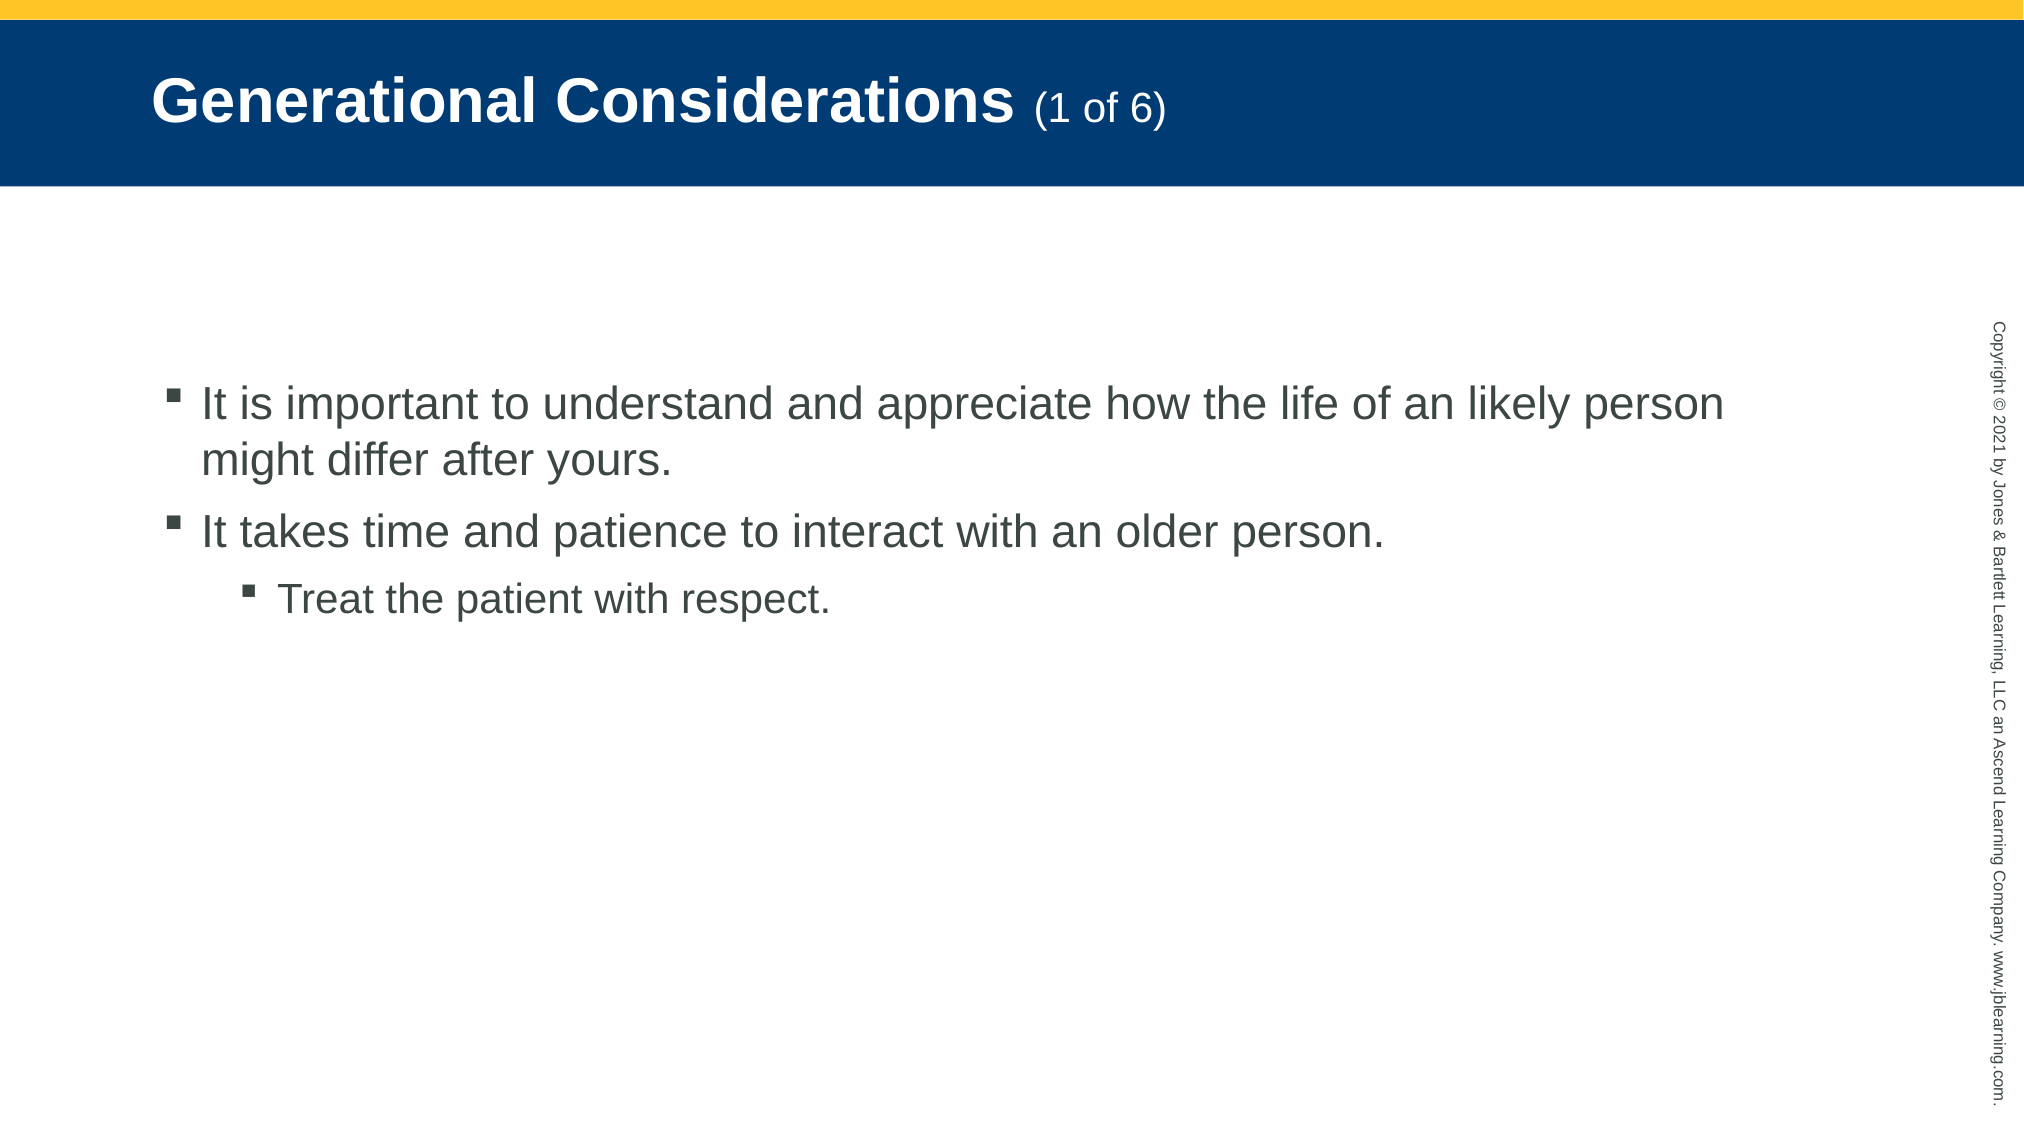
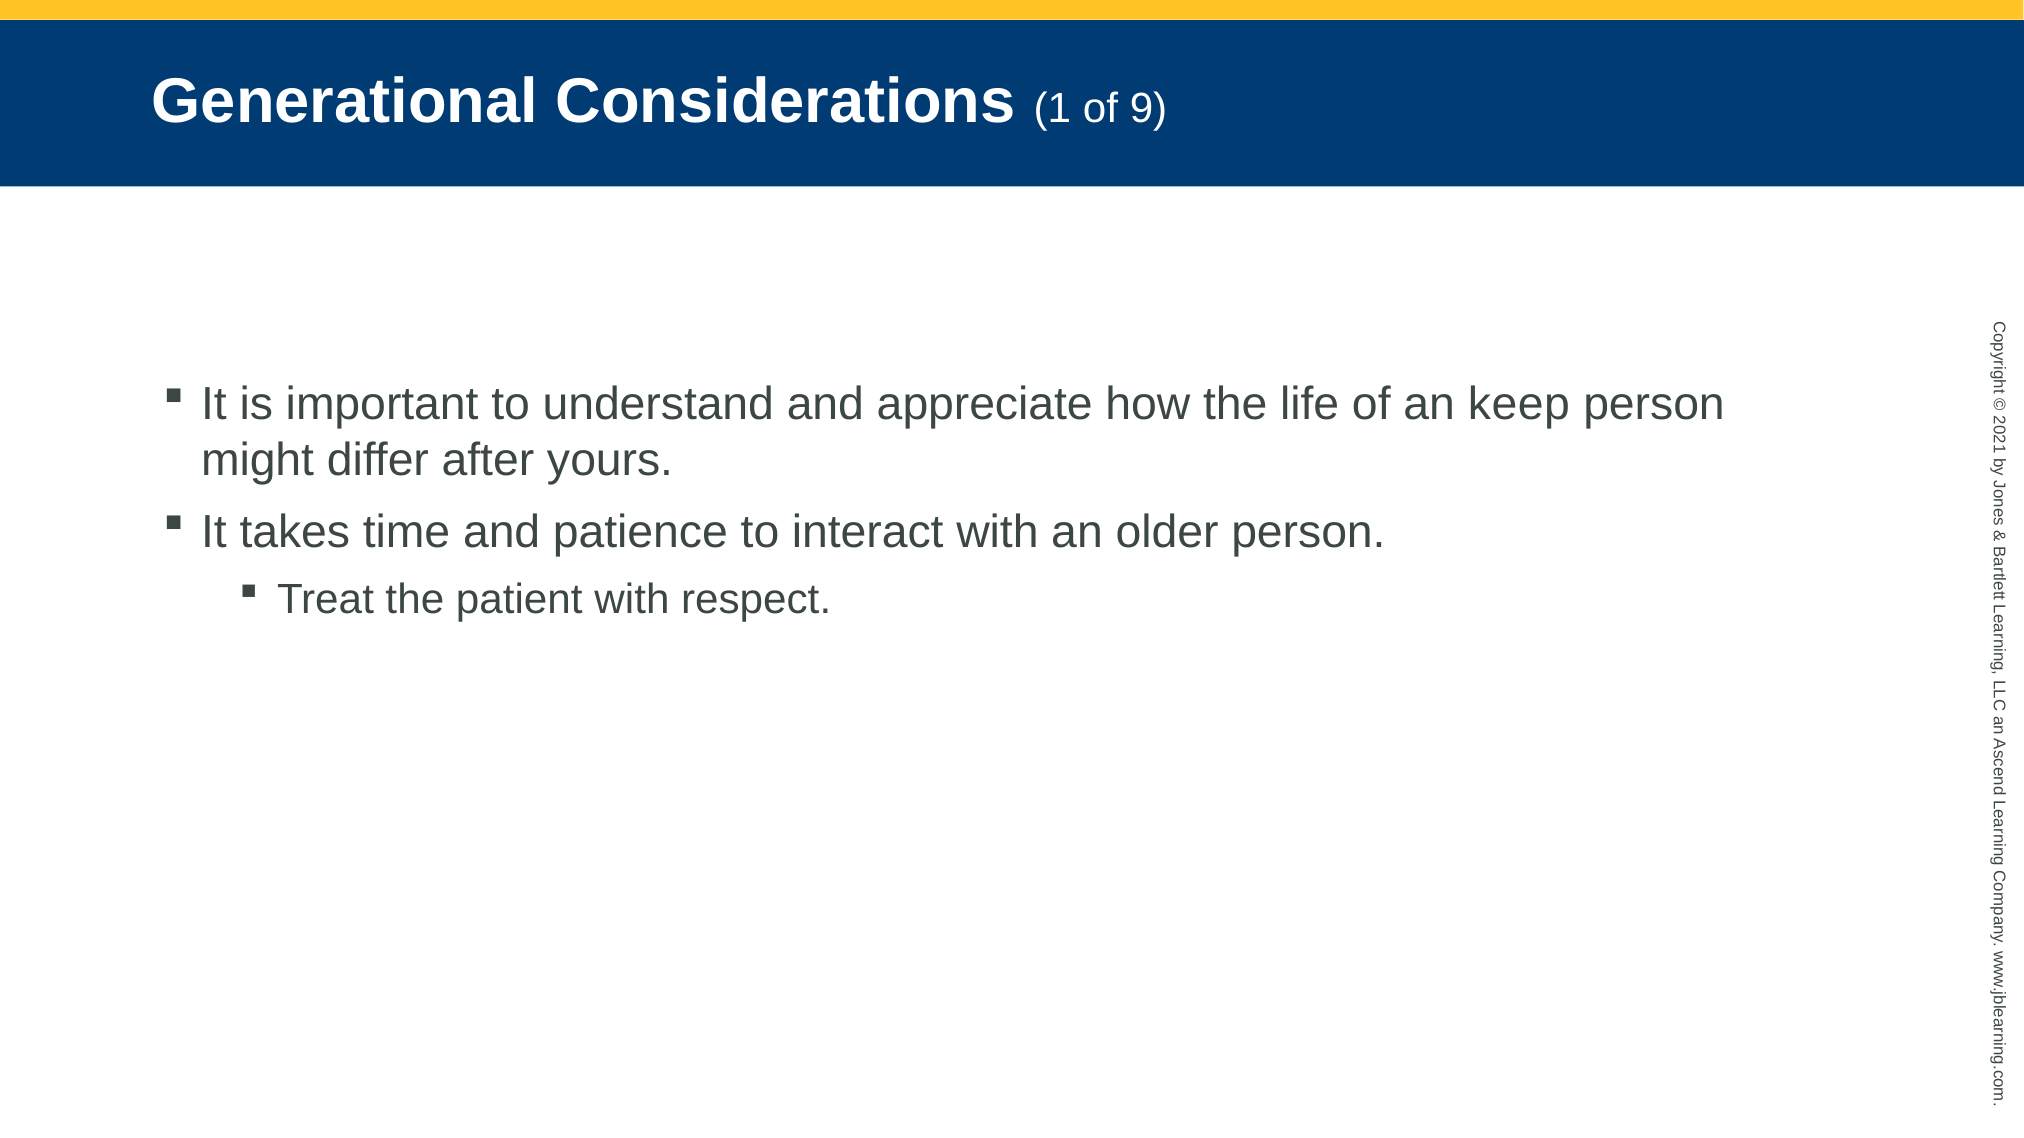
6: 6 -> 9 (1149, 109)
likely: likely -> keep (1519, 404)
